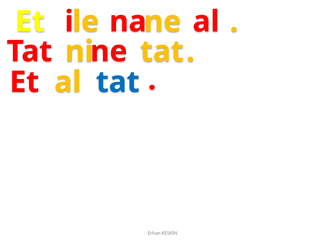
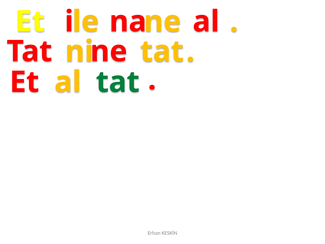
tat colour: blue -> green (118, 82)
